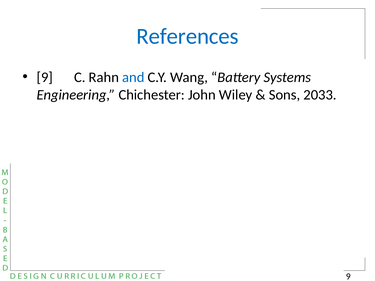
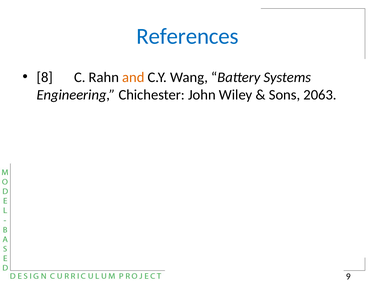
9: 9 -> 8 (45, 77)
and colour: blue -> orange (133, 77)
2033: 2033 -> 2063 (320, 95)
